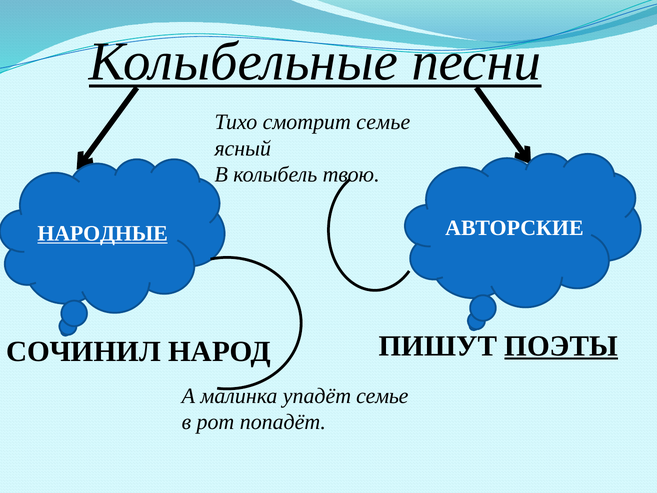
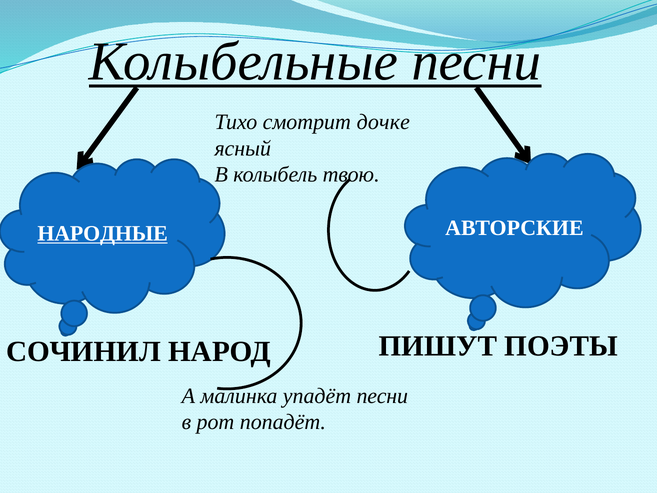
смотрит семье: семье -> дочке (383, 122)
ПОЭТЫ underline: present -> none (561, 346)
упадёт семье: семье -> песни (382, 396)
